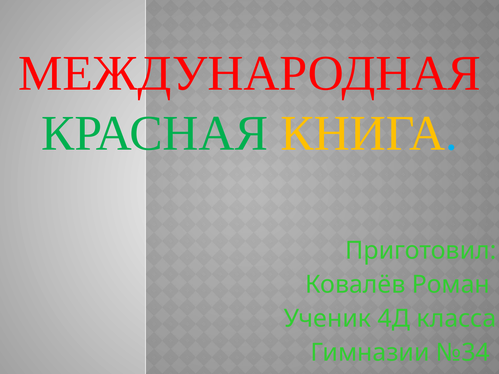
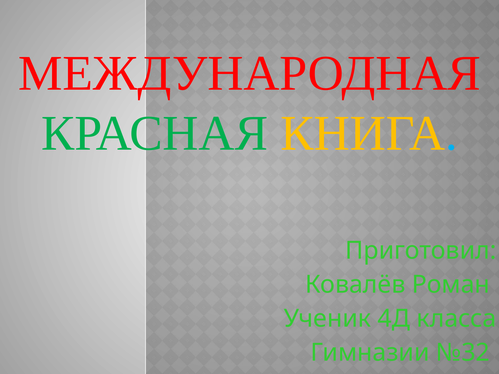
№34: №34 -> №32 (463, 353)
